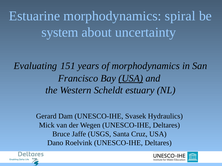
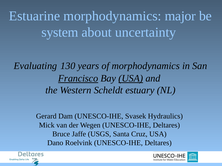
spiral: spiral -> major (180, 16)
151: 151 -> 130 (68, 66)
Francisco underline: none -> present (78, 79)
